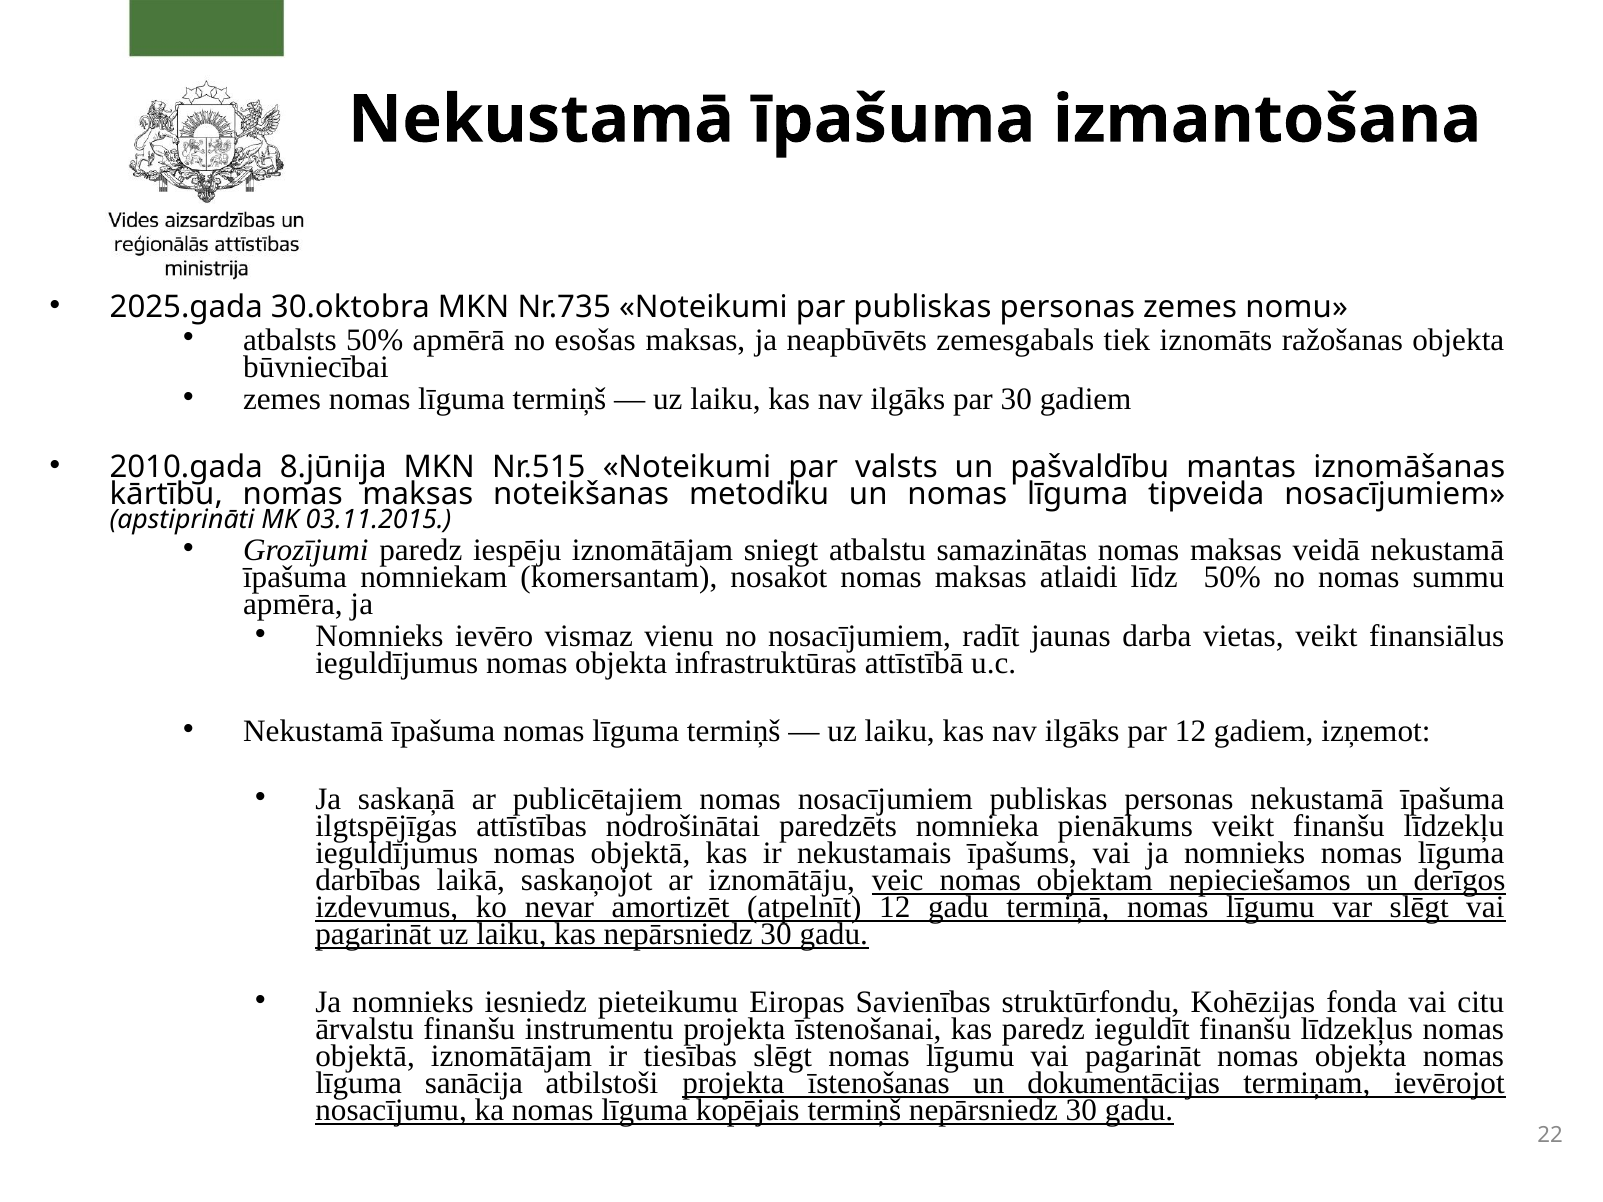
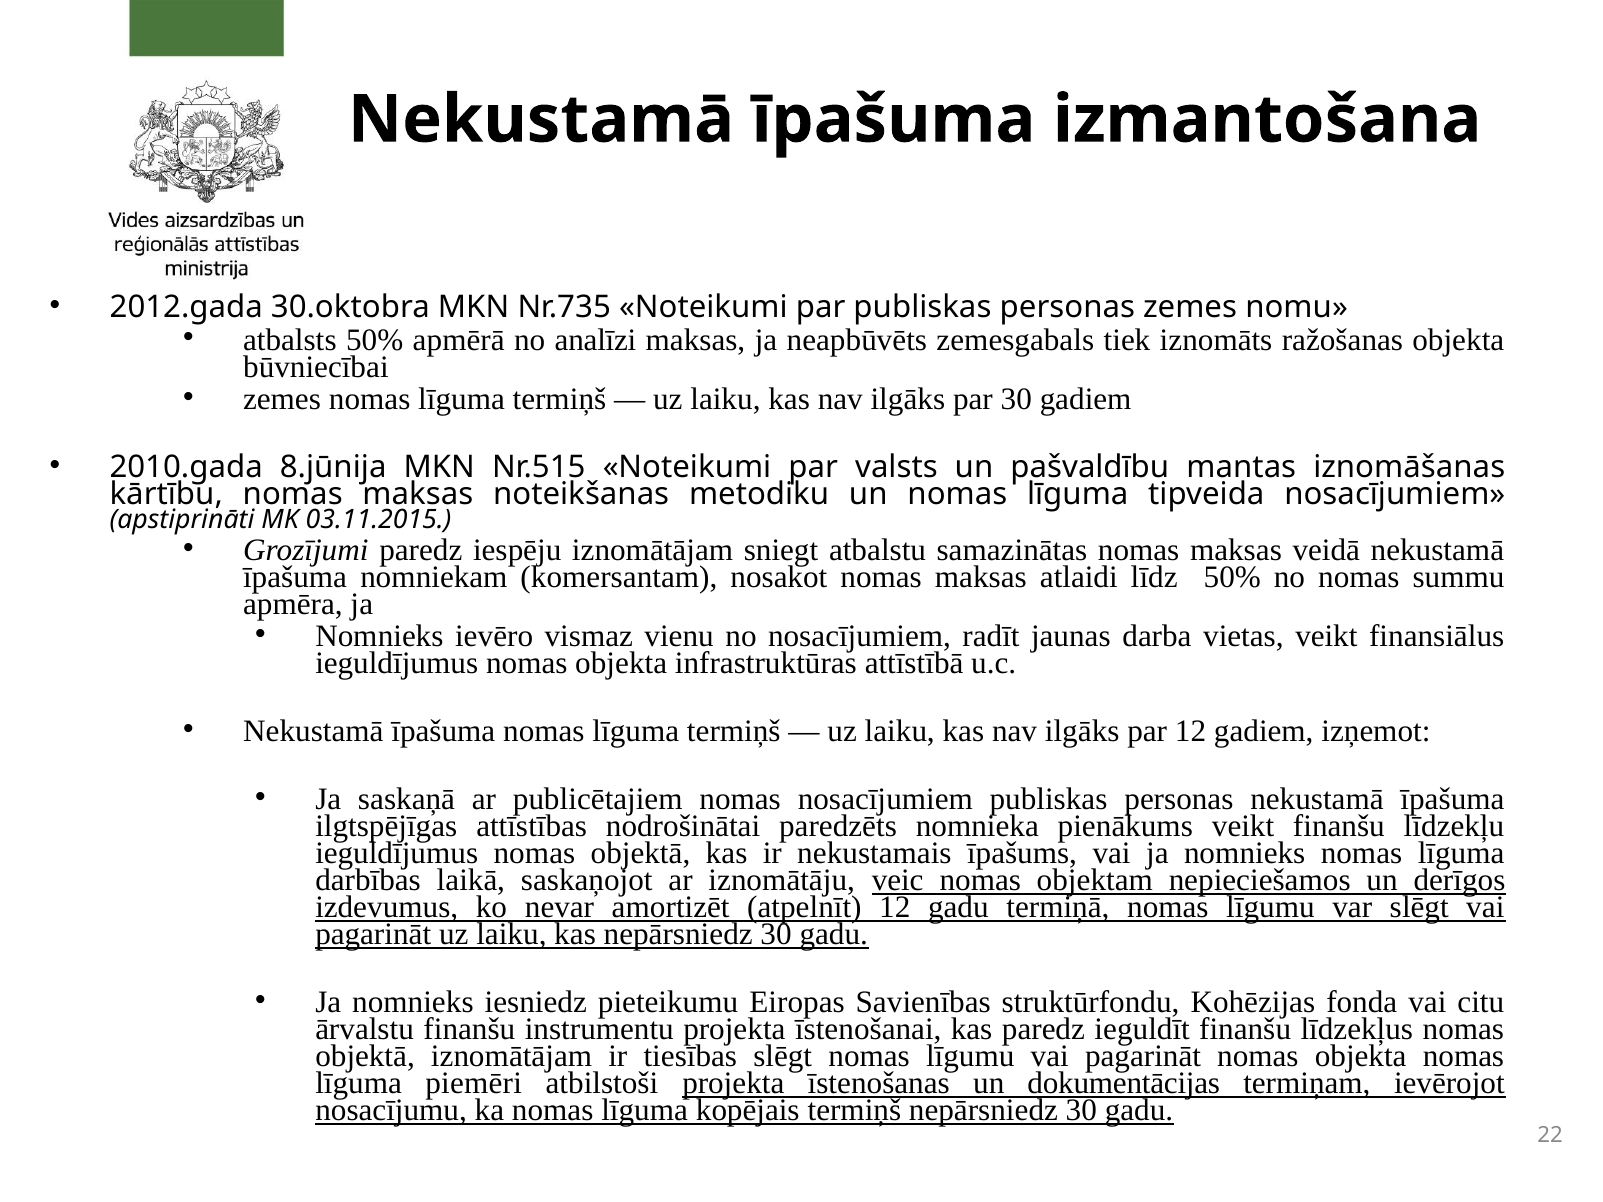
2025.gada: 2025.gada -> 2012.gada (186, 307)
esošas: esošas -> analīzi (596, 340)
sanācija: sanācija -> piemēri (474, 1083)
